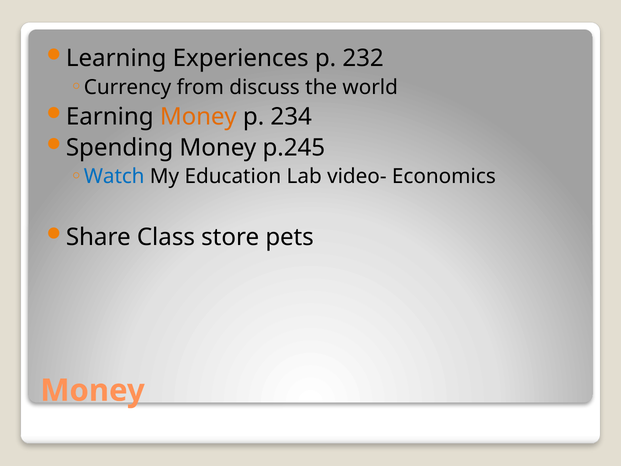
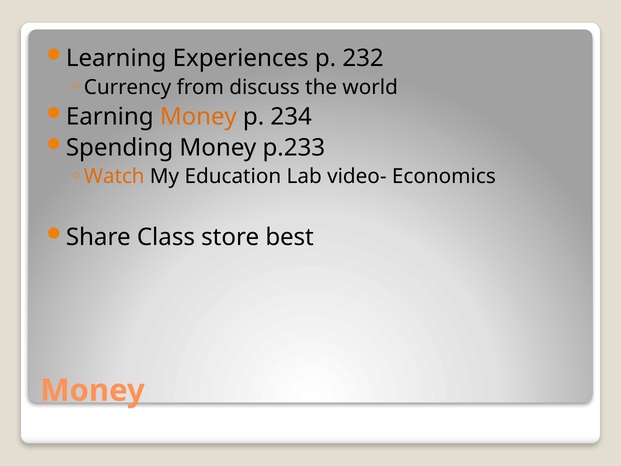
p.245: p.245 -> p.233 (294, 148)
Watch colour: blue -> orange (114, 177)
pets: pets -> best (290, 237)
